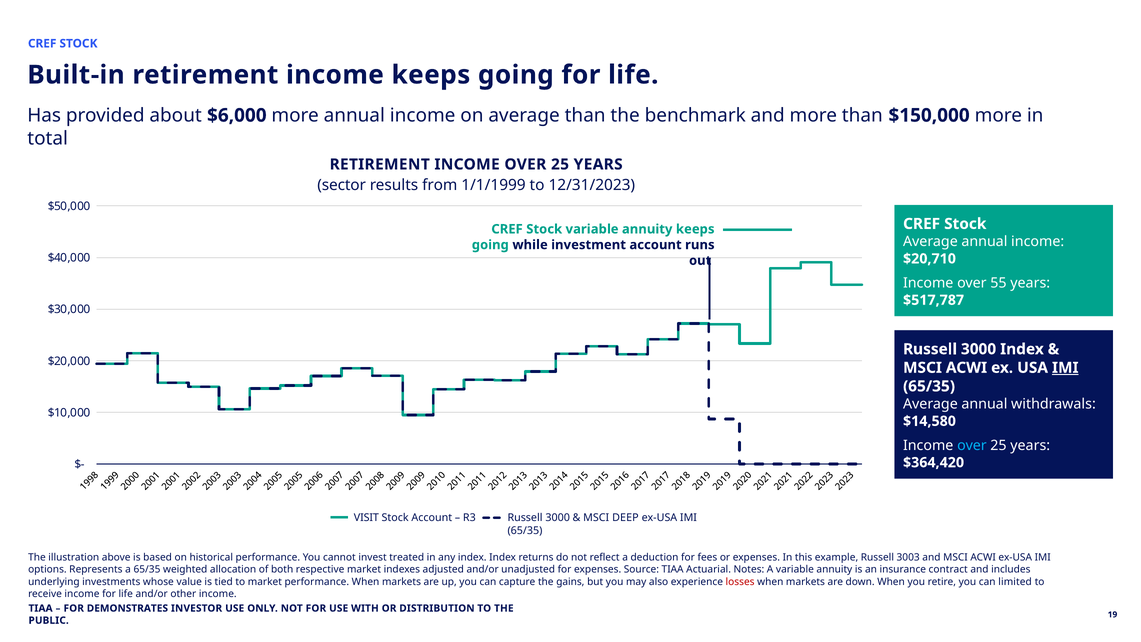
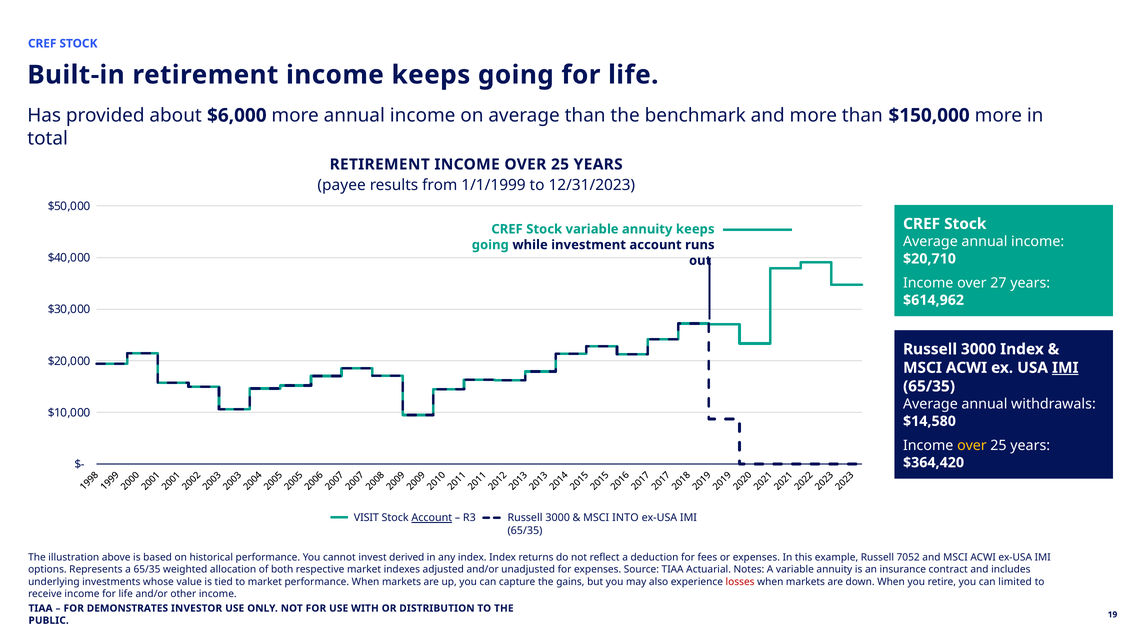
sector: sector -> payee (342, 185)
55: 55 -> 27 (998, 283)
$517,787: $517,787 -> $614,962 (934, 300)
over colour: light blue -> yellow (972, 445)
Account underline: none -> present (432, 518)
DEEP: DEEP -> INTO (625, 518)
treated: treated -> derived (407, 557)
3003: 3003 -> 7052 (908, 557)
